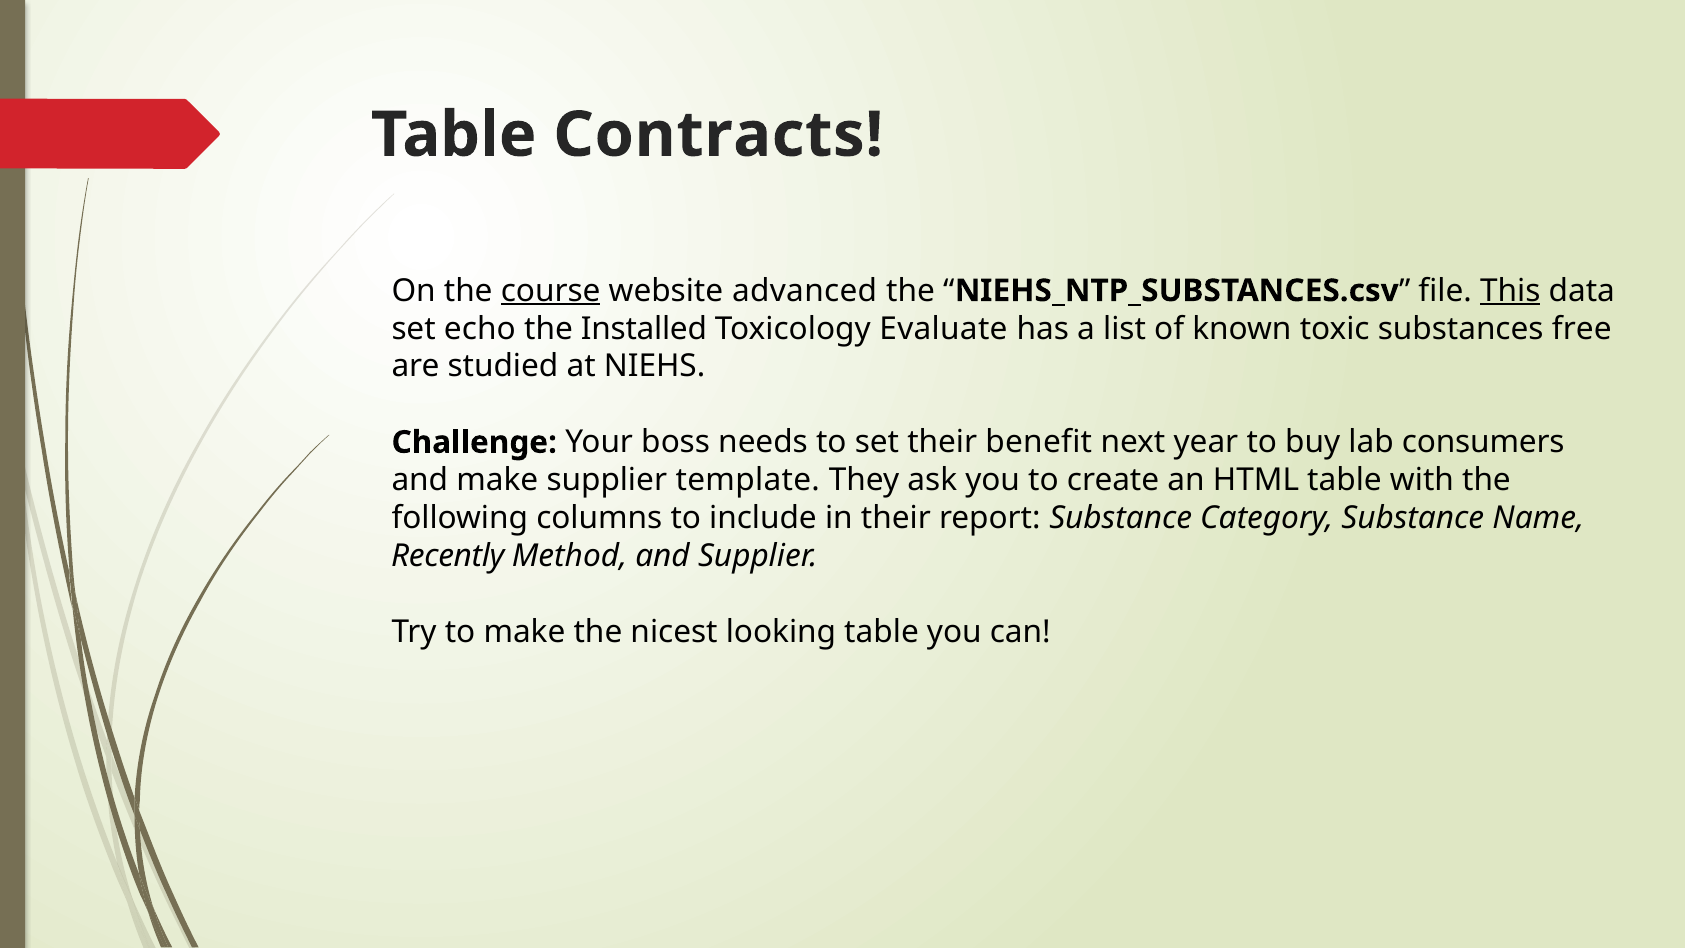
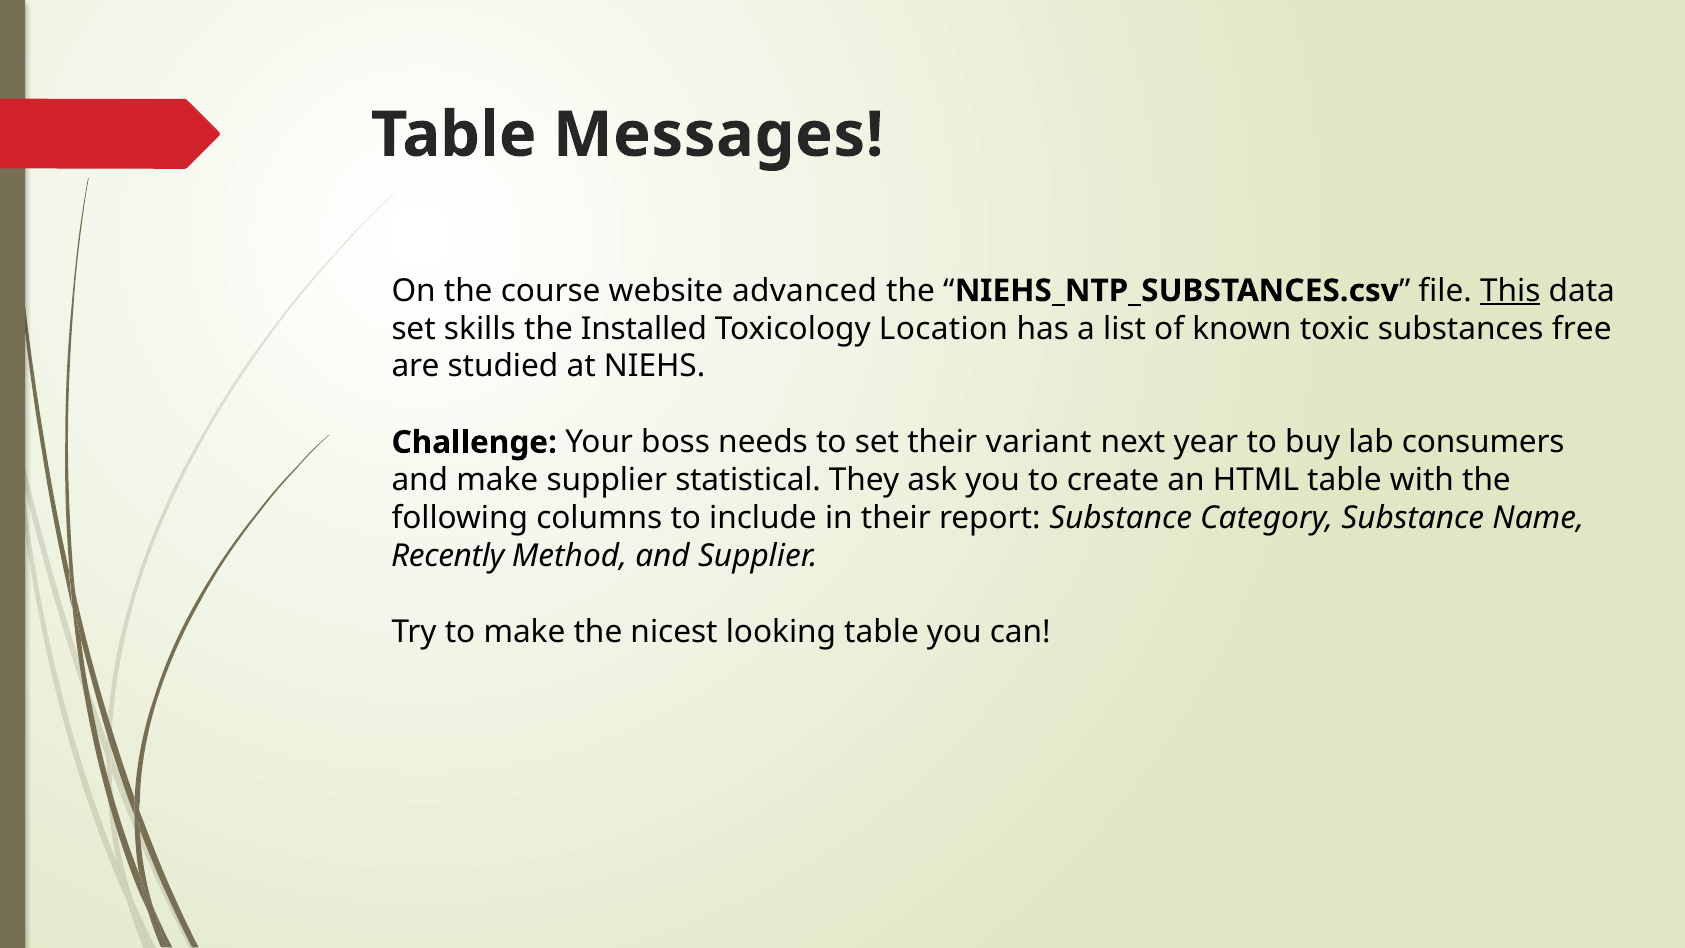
Contracts: Contracts -> Messages (718, 135)
course underline: present -> none (551, 291)
echo: echo -> skills (480, 329)
Evaluate: Evaluate -> Location (943, 329)
benefit: benefit -> variant (1039, 442)
template: template -> statistical (748, 480)
